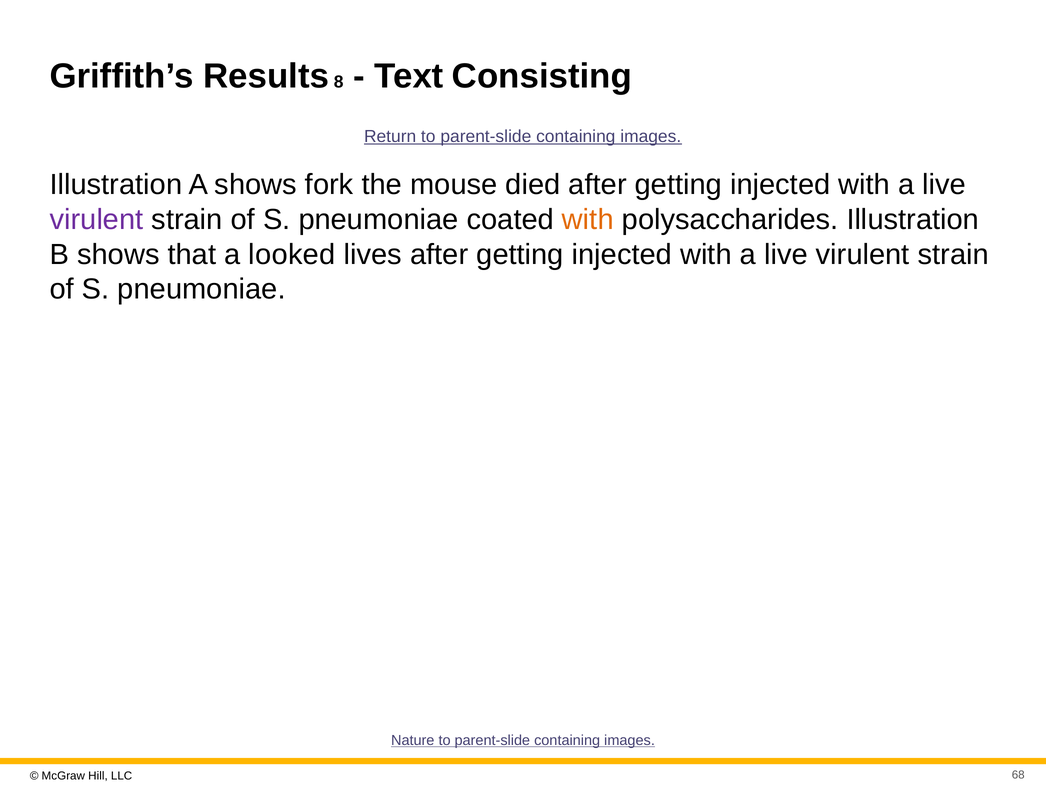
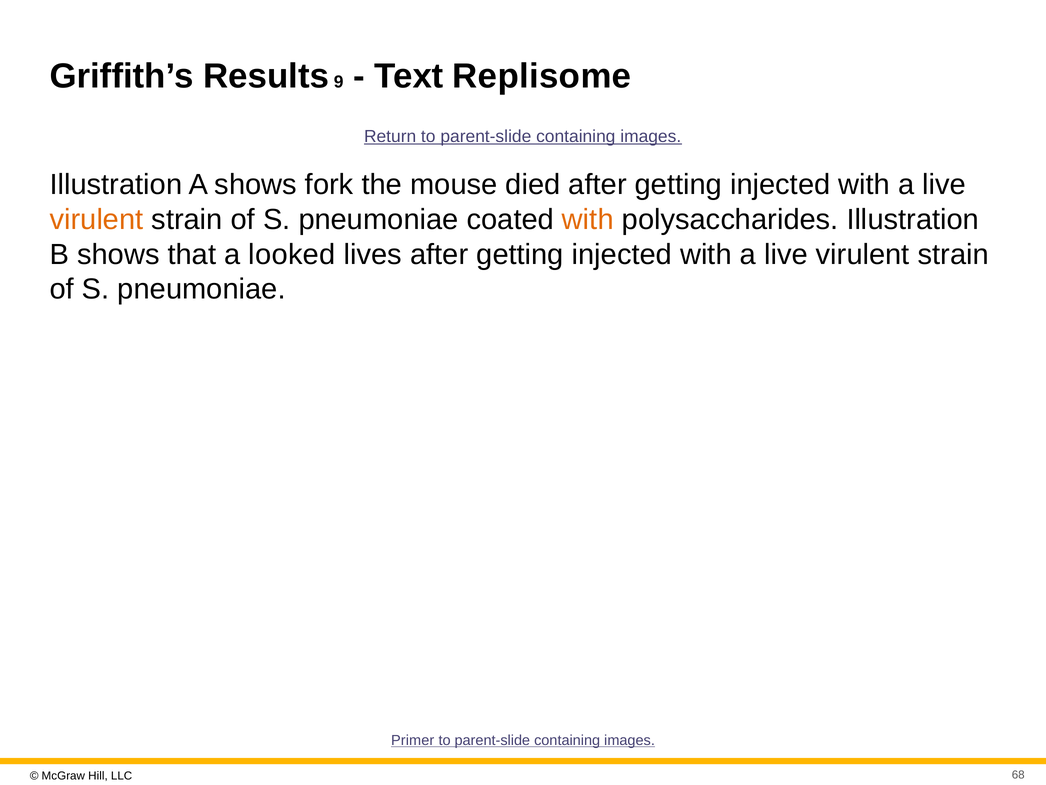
8: 8 -> 9 (339, 82)
Consisting: Consisting -> Replisome (542, 76)
virulent colour: purple -> orange (97, 219)
Nature: Nature -> Primer (413, 740)
